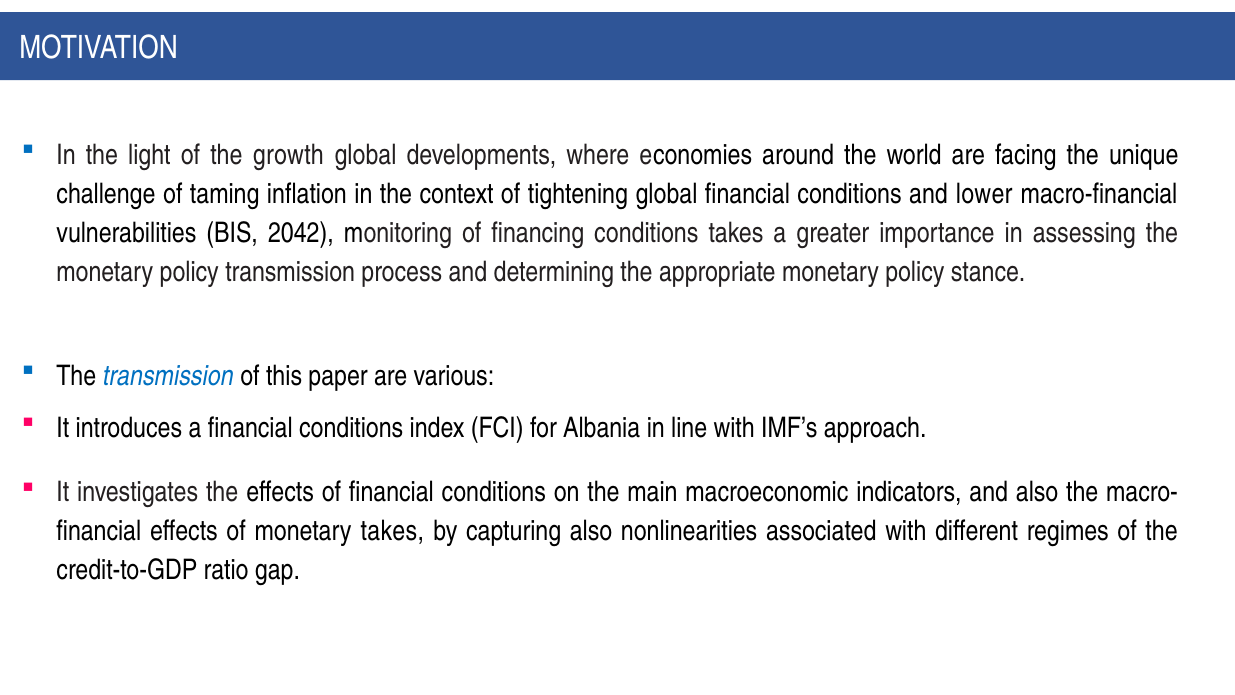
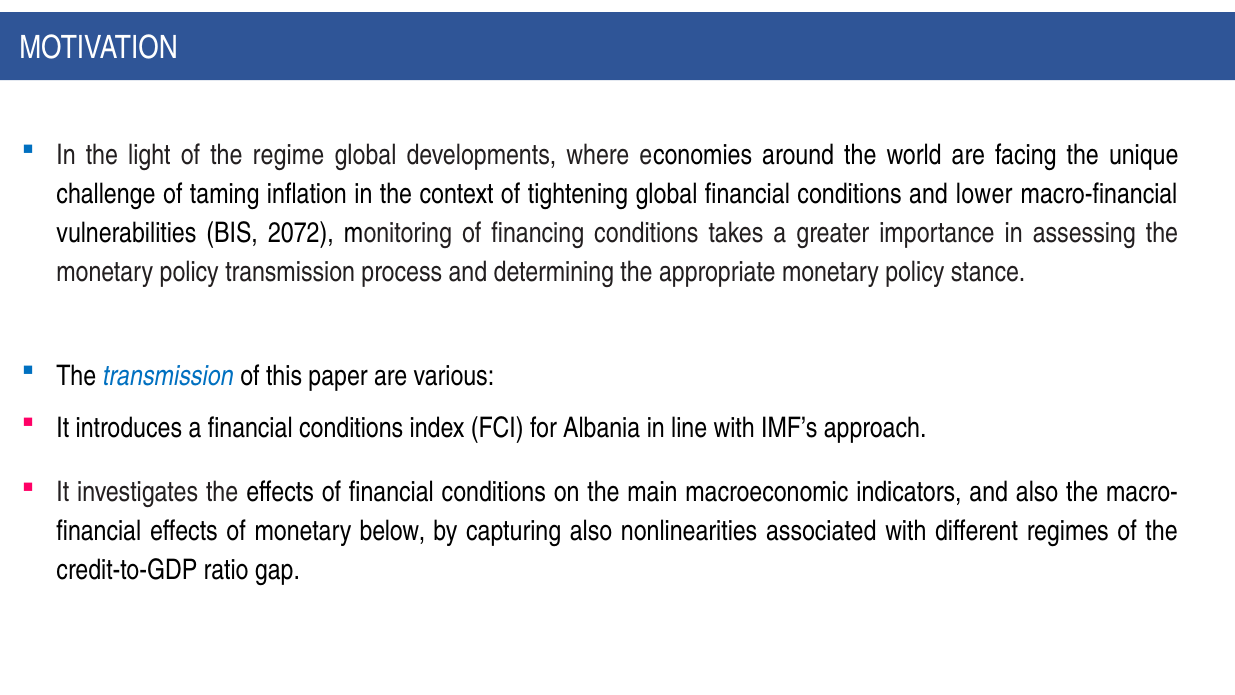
growth: growth -> regime (288, 155)
2042: 2042 -> 2072 (301, 233)
monetary takes: takes -> below (393, 531)
